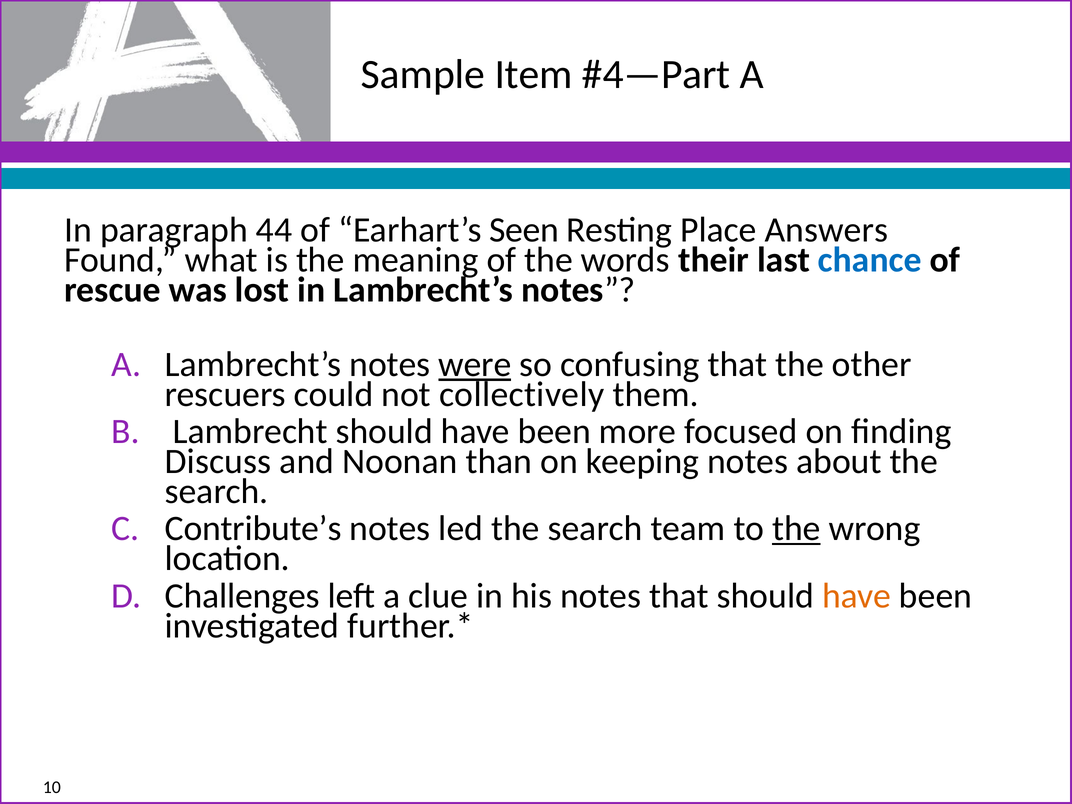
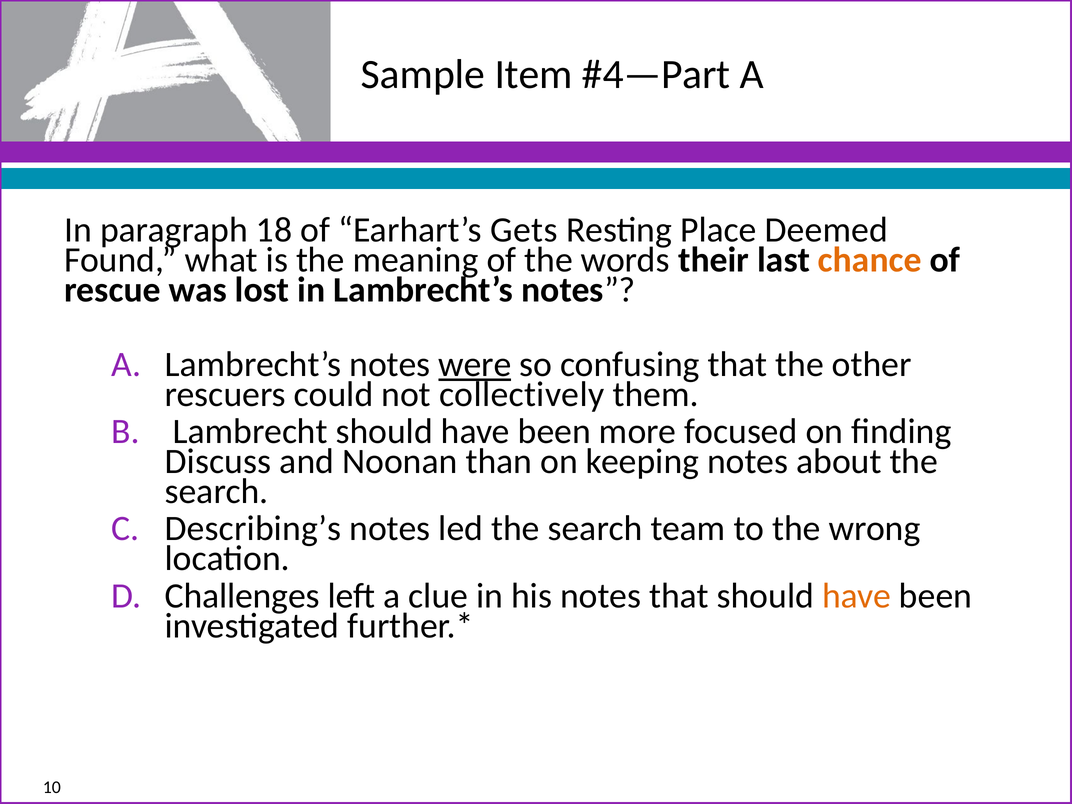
44: 44 -> 18 (274, 230)
Seen: Seen -> Gets (524, 230)
Answers: Answers -> Deemed (826, 230)
chance colour: blue -> orange (870, 260)
Contribute’s: Contribute’s -> Describing’s (253, 529)
the underline: present -> none (796, 529)
